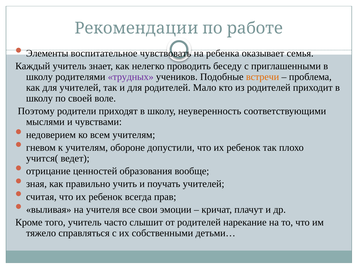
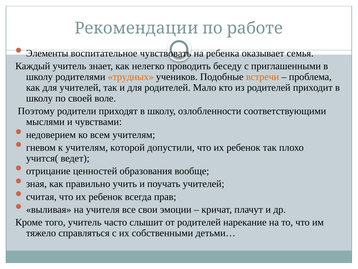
трудных colour: purple -> orange (131, 77)
неуверенность: неуверенность -> озлобленности (210, 111)
обороне: обороне -> которой (128, 147)
